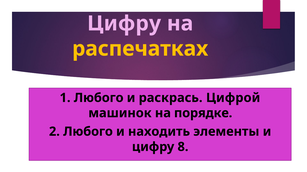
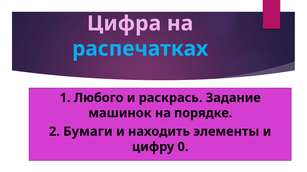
Цифру: Цифру -> Цифра (124, 24)
распечатках colour: yellow -> light blue (140, 49)
Цифрой: Цифрой -> Задание (233, 98)
2 Любого: Любого -> Бумаги (88, 132)
8: 8 -> 0 (183, 147)
